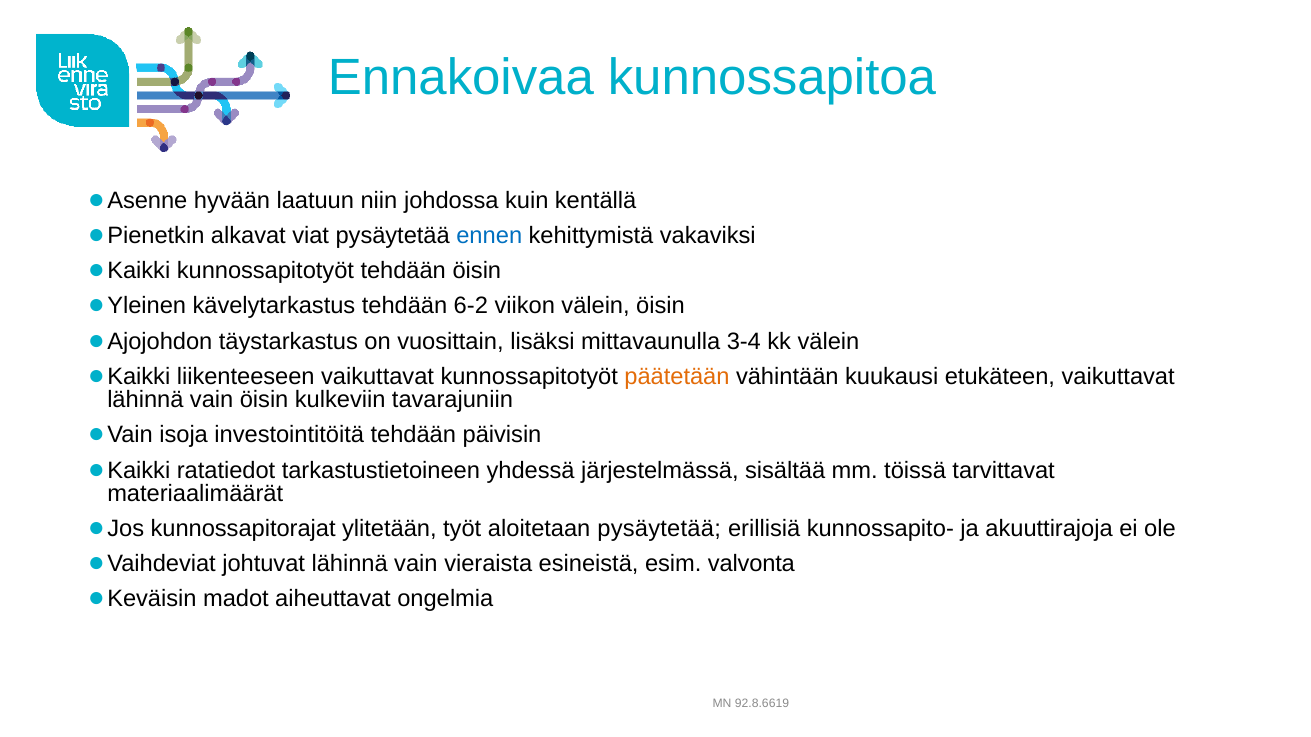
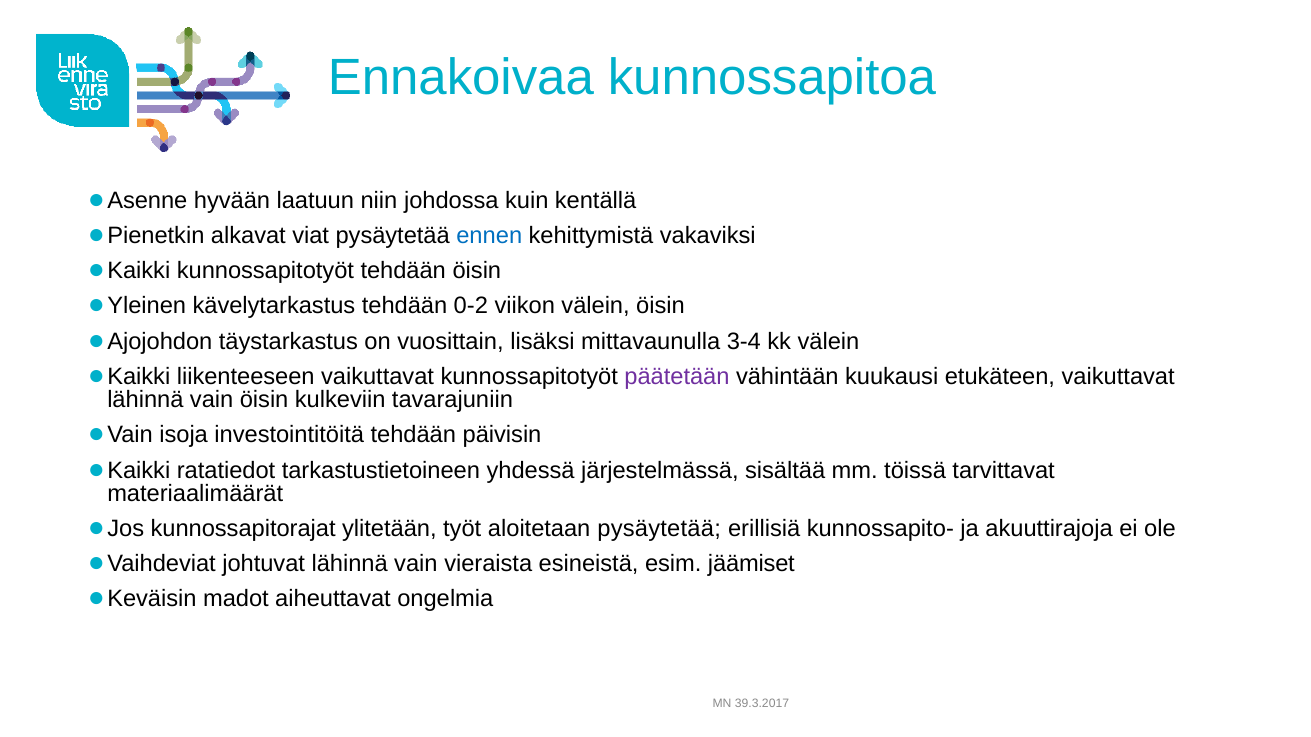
6-2: 6-2 -> 0-2 (471, 306)
päätetään colour: orange -> purple (677, 377)
valvonta: valvonta -> jäämiset (751, 564)
92.8.6619: 92.8.6619 -> 39.3.2017 (762, 704)
